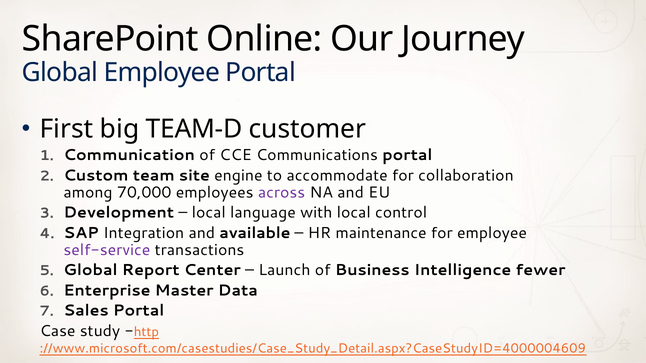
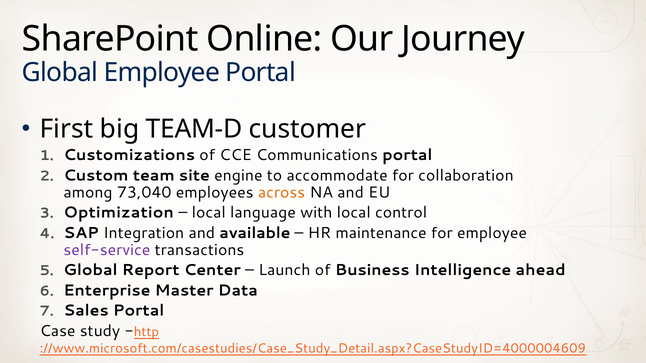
Communication: Communication -> Customizations (129, 155)
70,000: 70,000 -> 73,040 (144, 193)
across colour: purple -> orange (282, 193)
Development: Development -> Optimization (119, 213)
fewer: fewer -> ahead (541, 270)
